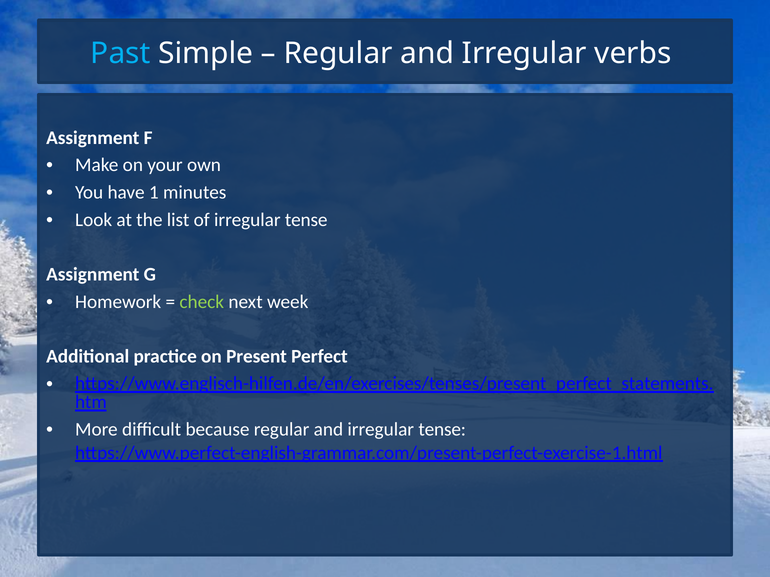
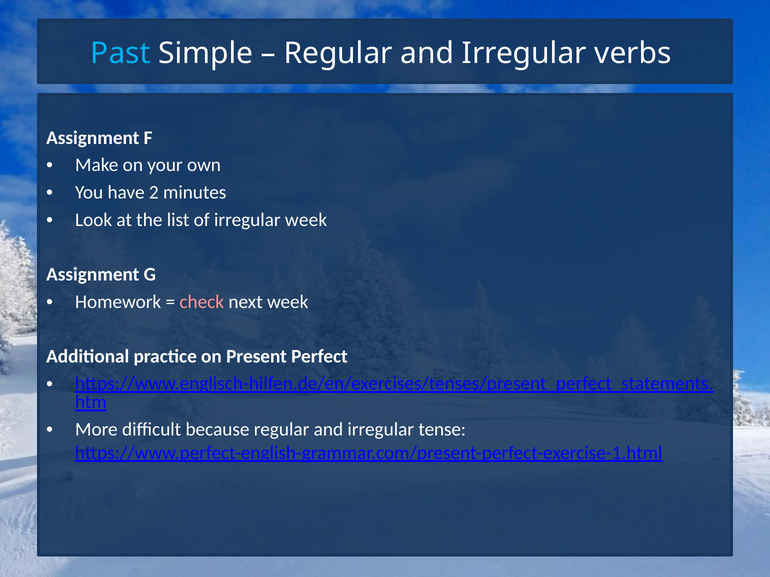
1: 1 -> 2 (154, 193)
of irregular tense: tense -> week (306, 220)
check colour: light green -> pink (202, 302)
